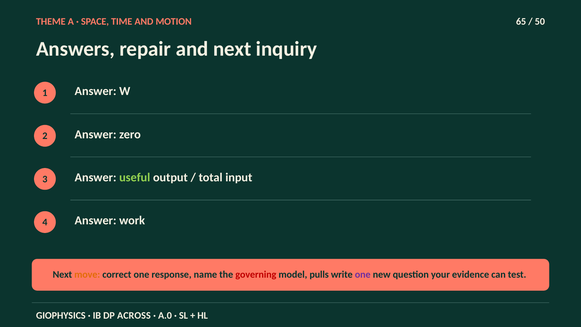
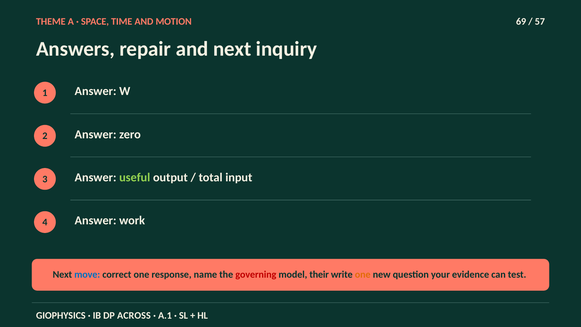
65: 65 -> 69 (521, 22)
50: 50 -> 57 (540, 22)
move colour: orange -> blue (87, 274)
pulls: pulls -> their (319, 274)
one colour: purple -> orange (363, 274)
A.0: A.0 -> A.1 (165, 315)
